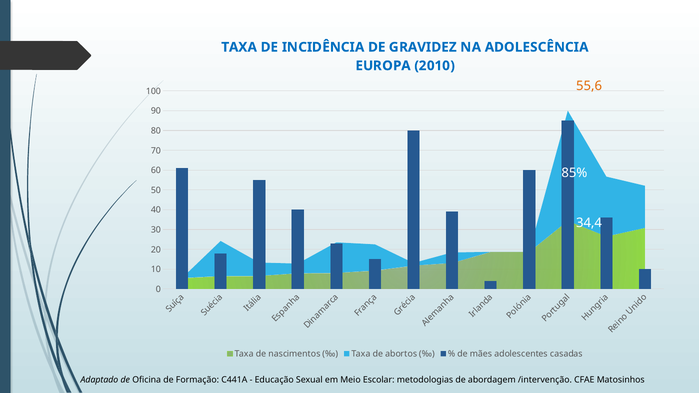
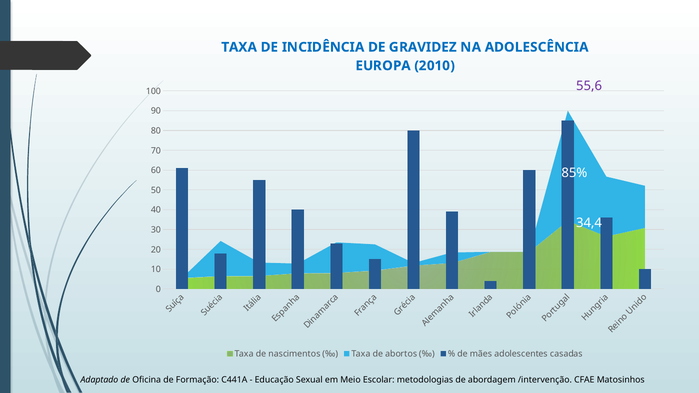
55,6 colour: orange -> purple (589, 86)
